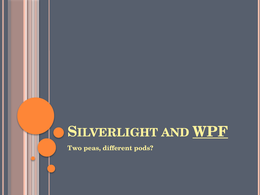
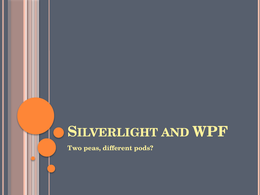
WPF underline: present -> none (210, 132)
